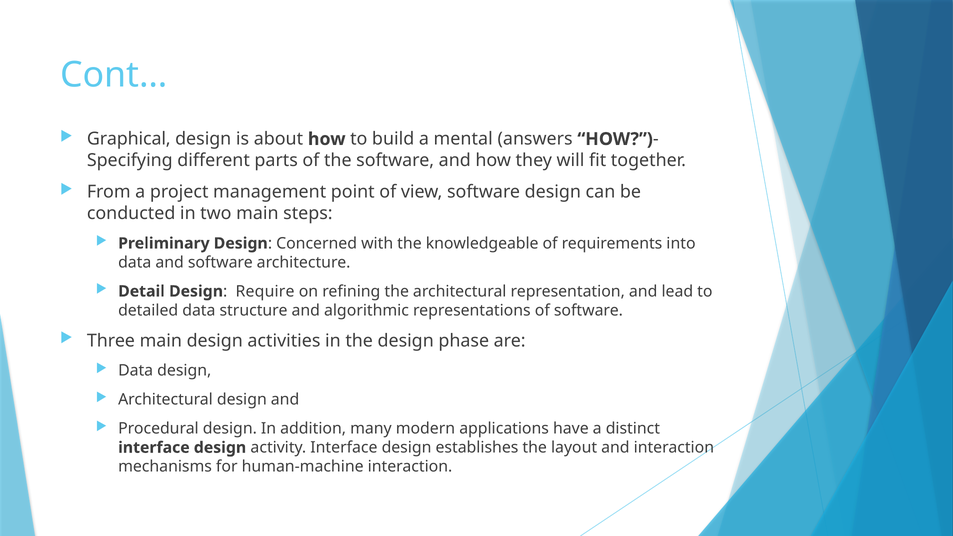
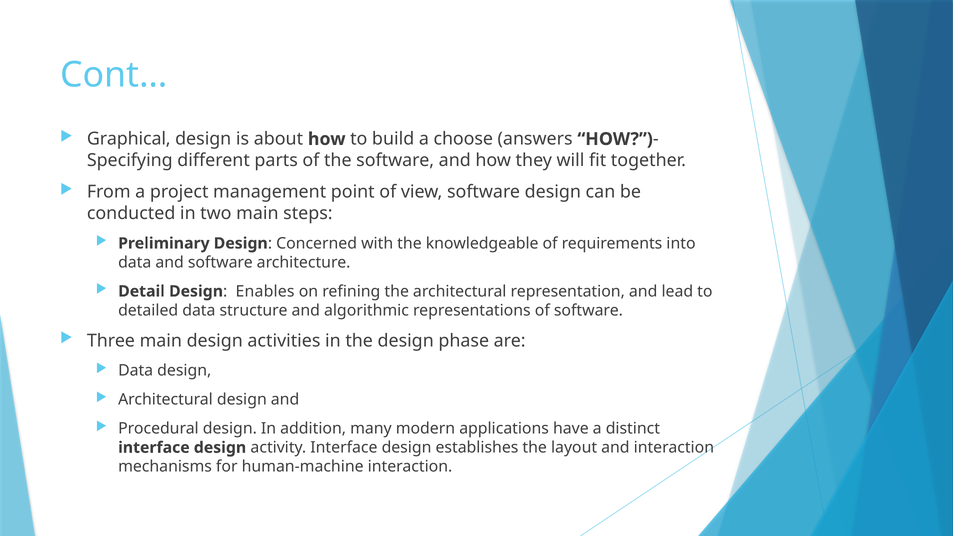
mental: mental -> choose (463, 139)
Require: Require -> Enables (265, 291)
